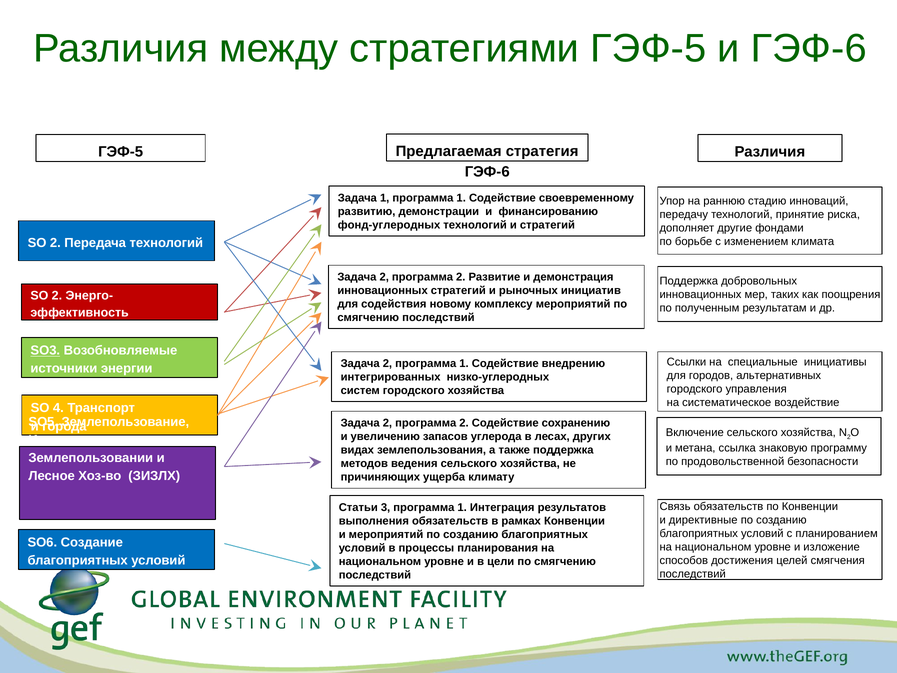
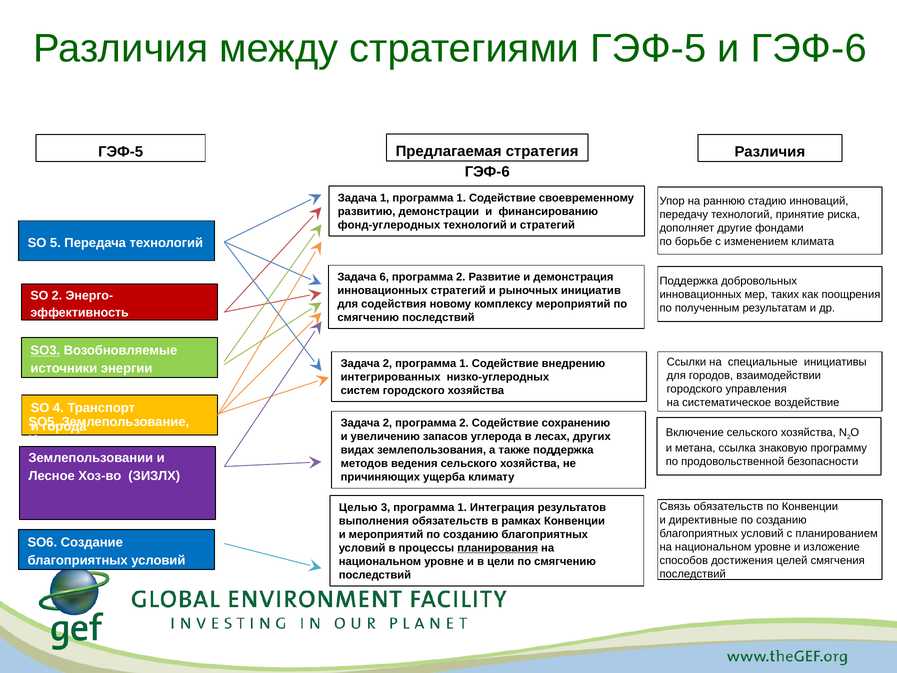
2: 2 -> 5 (55, 243)
2: 2 -> 6 (384, 277)
альтернативных: альтернативных -> взаимодействии (779, 375)
Статьи: Статьи -> Целью (358, 507)
планирования underline: none -> present (498, 548)
